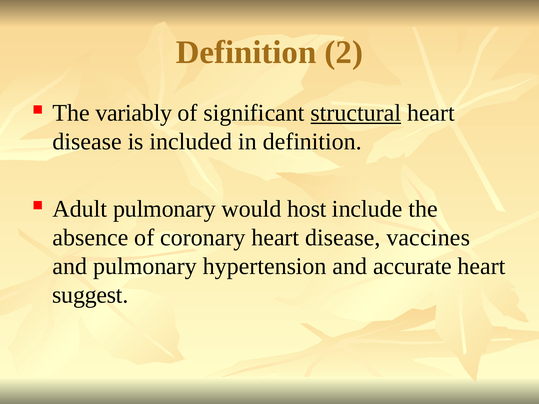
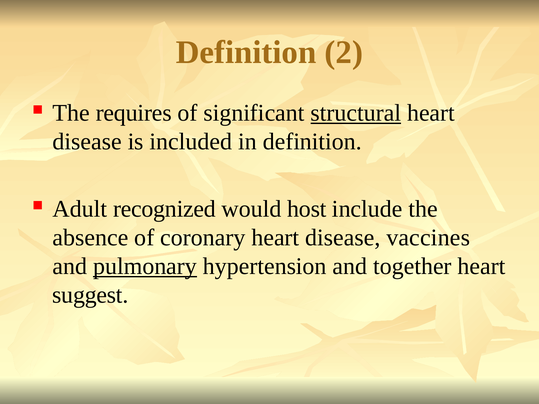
variably: variably -> requires (134, 113)
Adult pulmonary: pulmonary -> recognized (164, 209)
pulmonary underline: none -> present (145, 266)
accurate: accurate -> together (412, 266)
